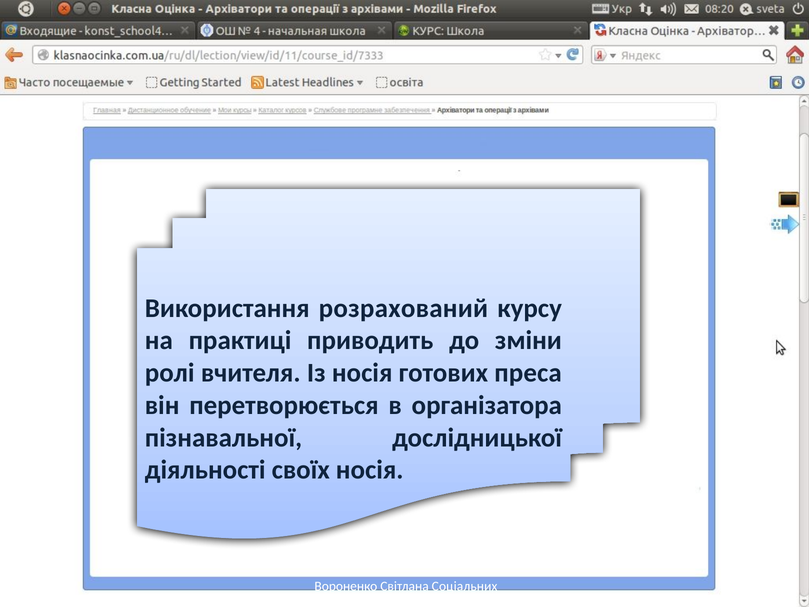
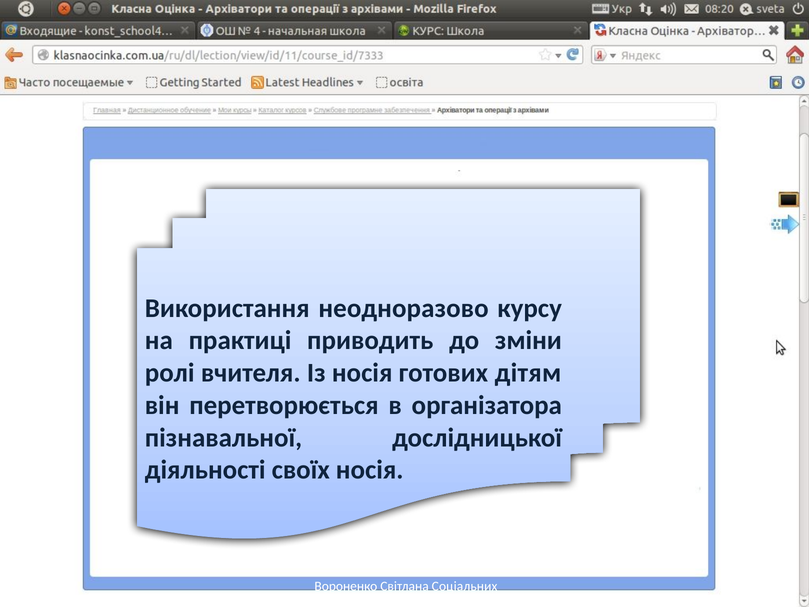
розрахований: розрахований -> неодноразово (404, 308)
преса: преса -> дітям (528, 373)
